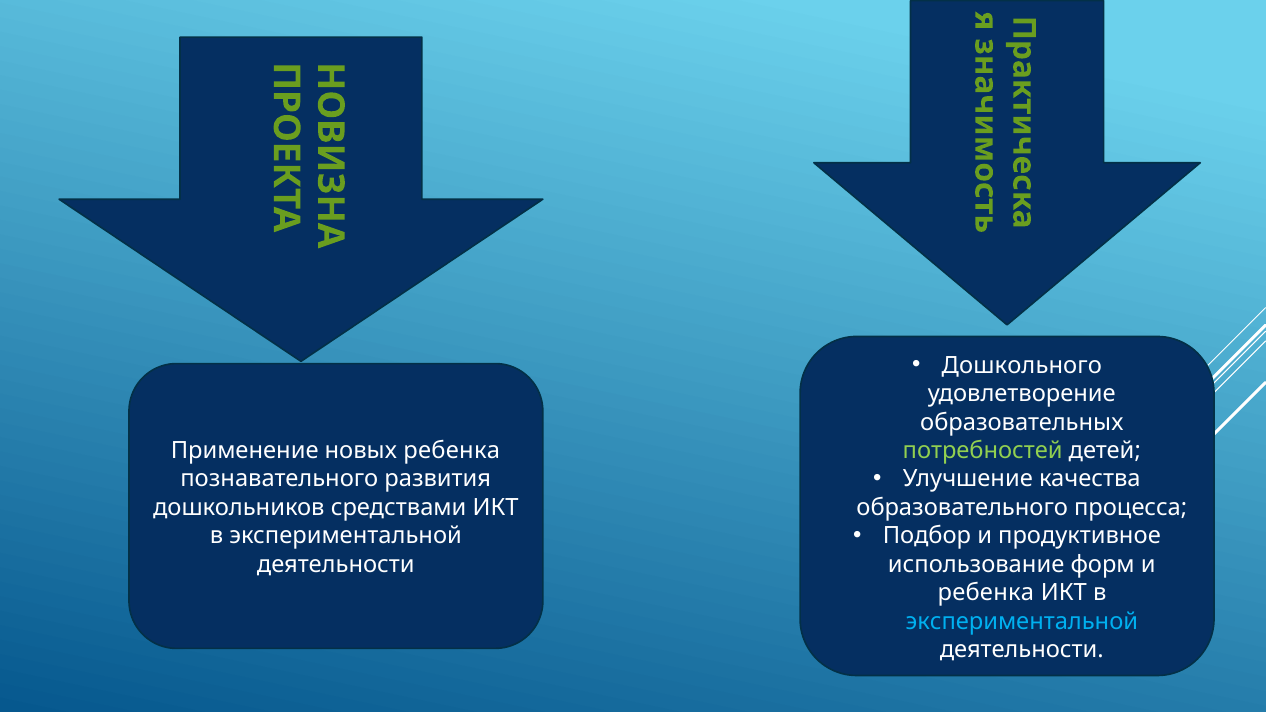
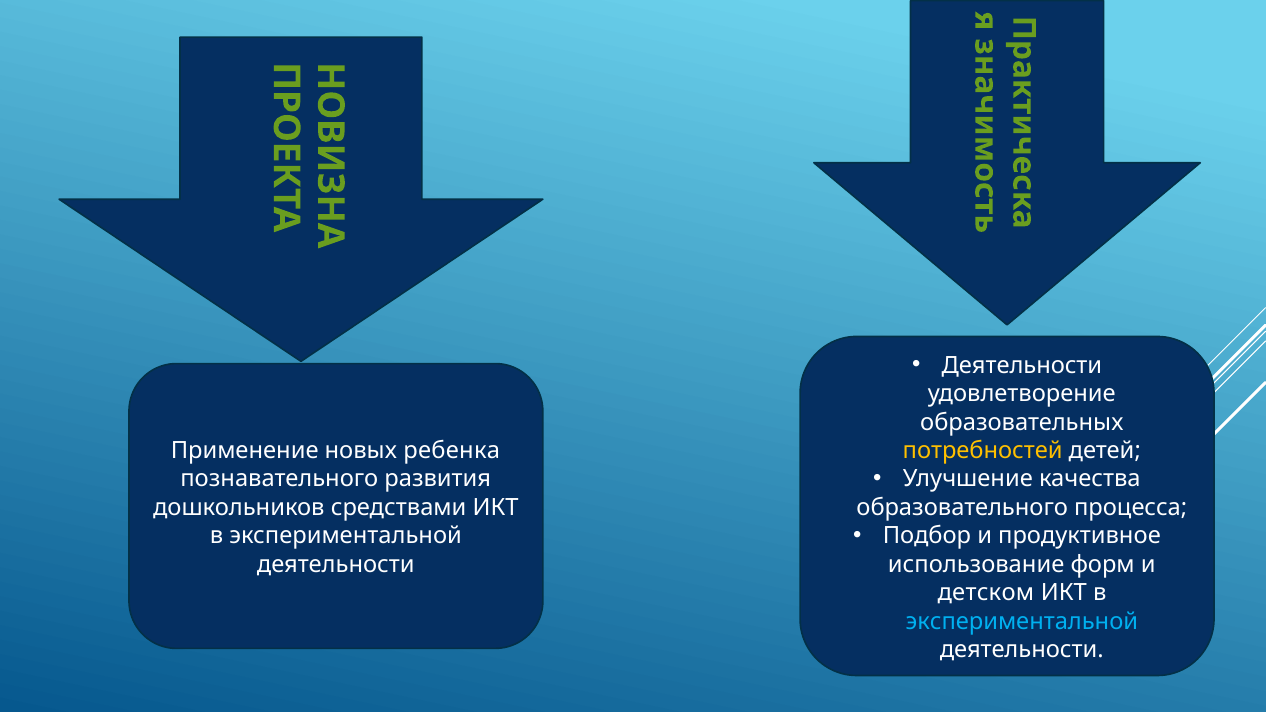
Дошкольного: Дошкольного -> Деятельности (1022, 365)
потребностей colour: light green -> yellow (983, 451)
ребенка: ребенка -> детском (986, 593)
